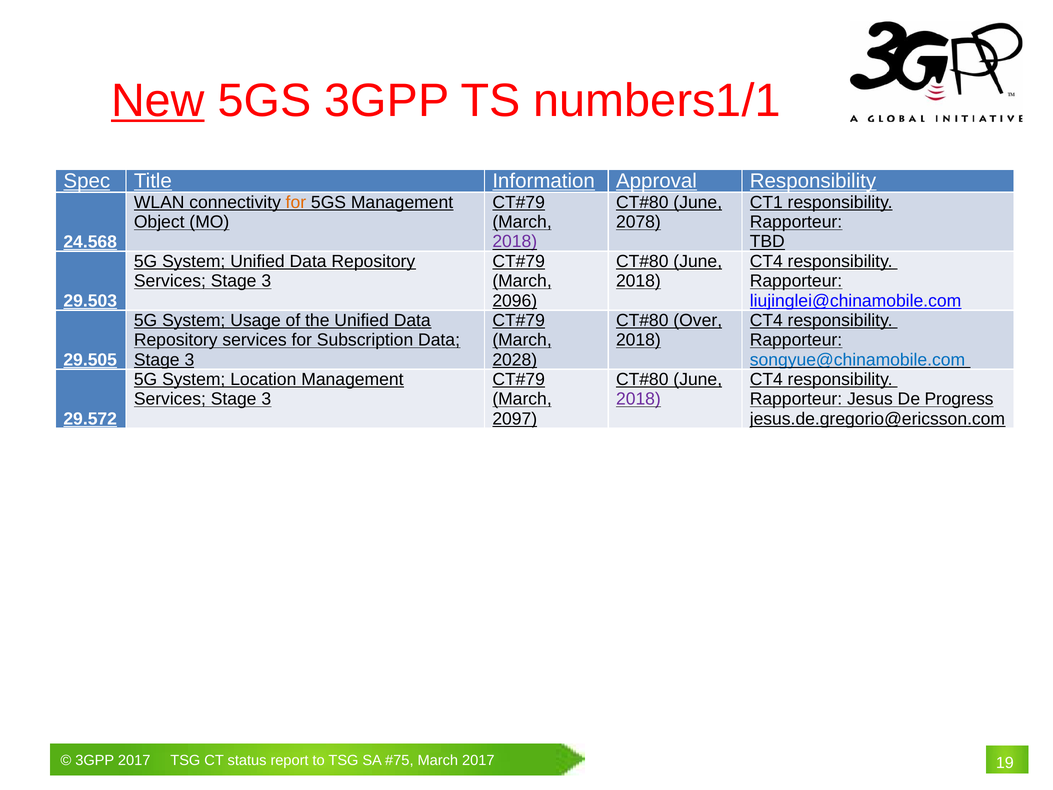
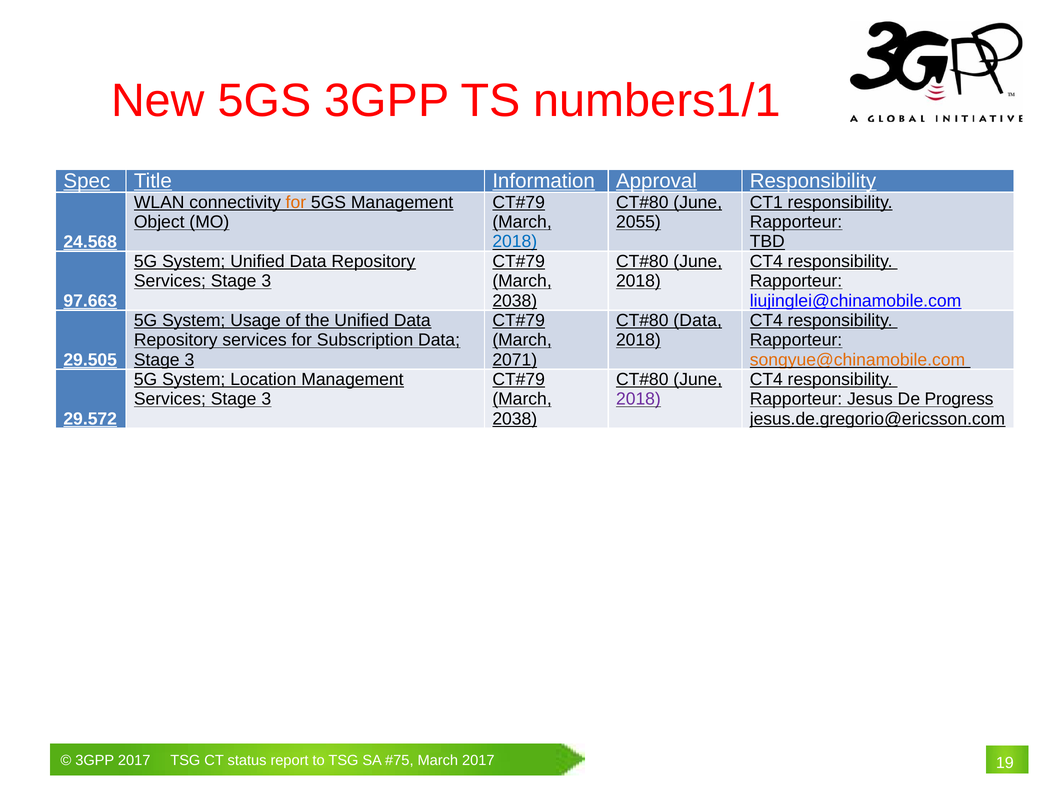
New underline: present -> none (158, 101)
2078: 2078 -> 2055 (638, 222)
2018 colour: purple -> blue (515, 242)
2096: 2096 -> 2038 (515, 301)
29.503: 29.503 -> 97.663 (90, 301)
Over: Over -> Data (698, 320)
2028: 2028 -> 2071 (515, 360)
songyue@chinamobile.com colour: blue -> orange (857, 360)
2097: 2097 -> 2038 (515, 419)
